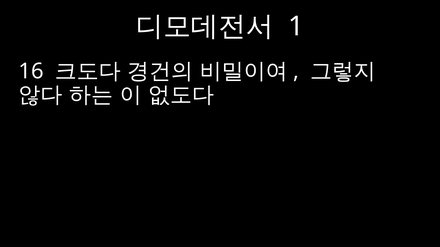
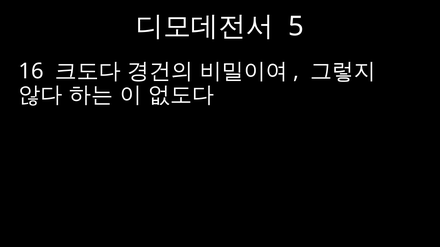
1: 1 -> 5 (296, 26)
